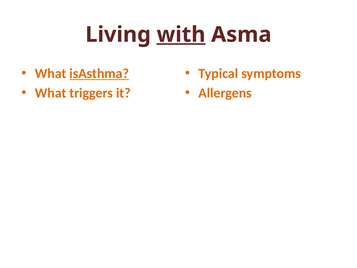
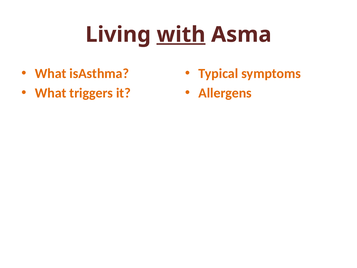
isAsthma underline: present -> none (99, 74)
